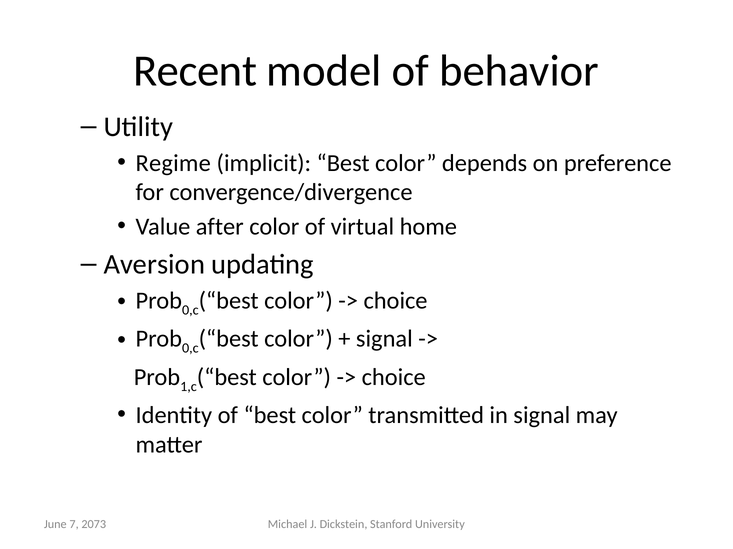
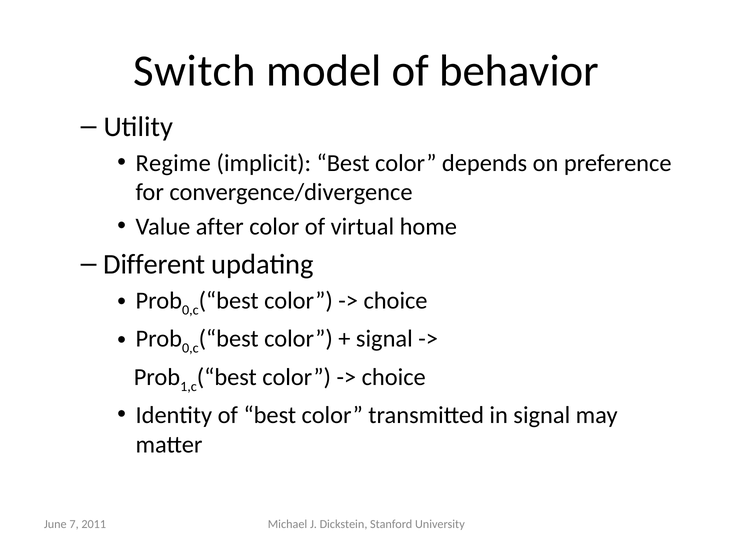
Recent: Recent -> Switch (195, 71)
Aversion: Aversion -> Different (154, 265)
2073: 2073 -> 2011 (94, 525)
